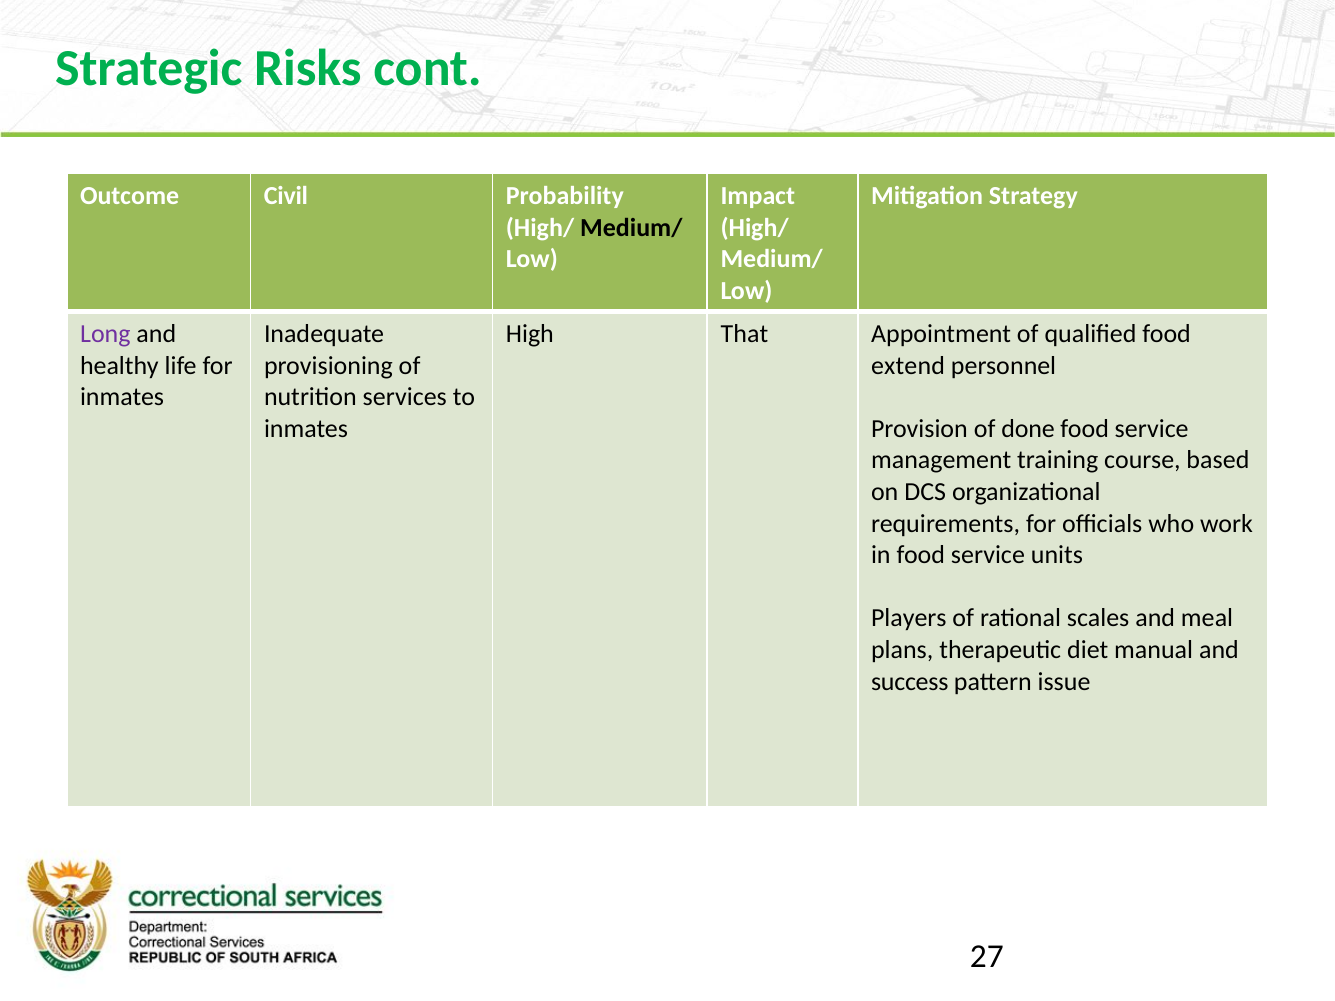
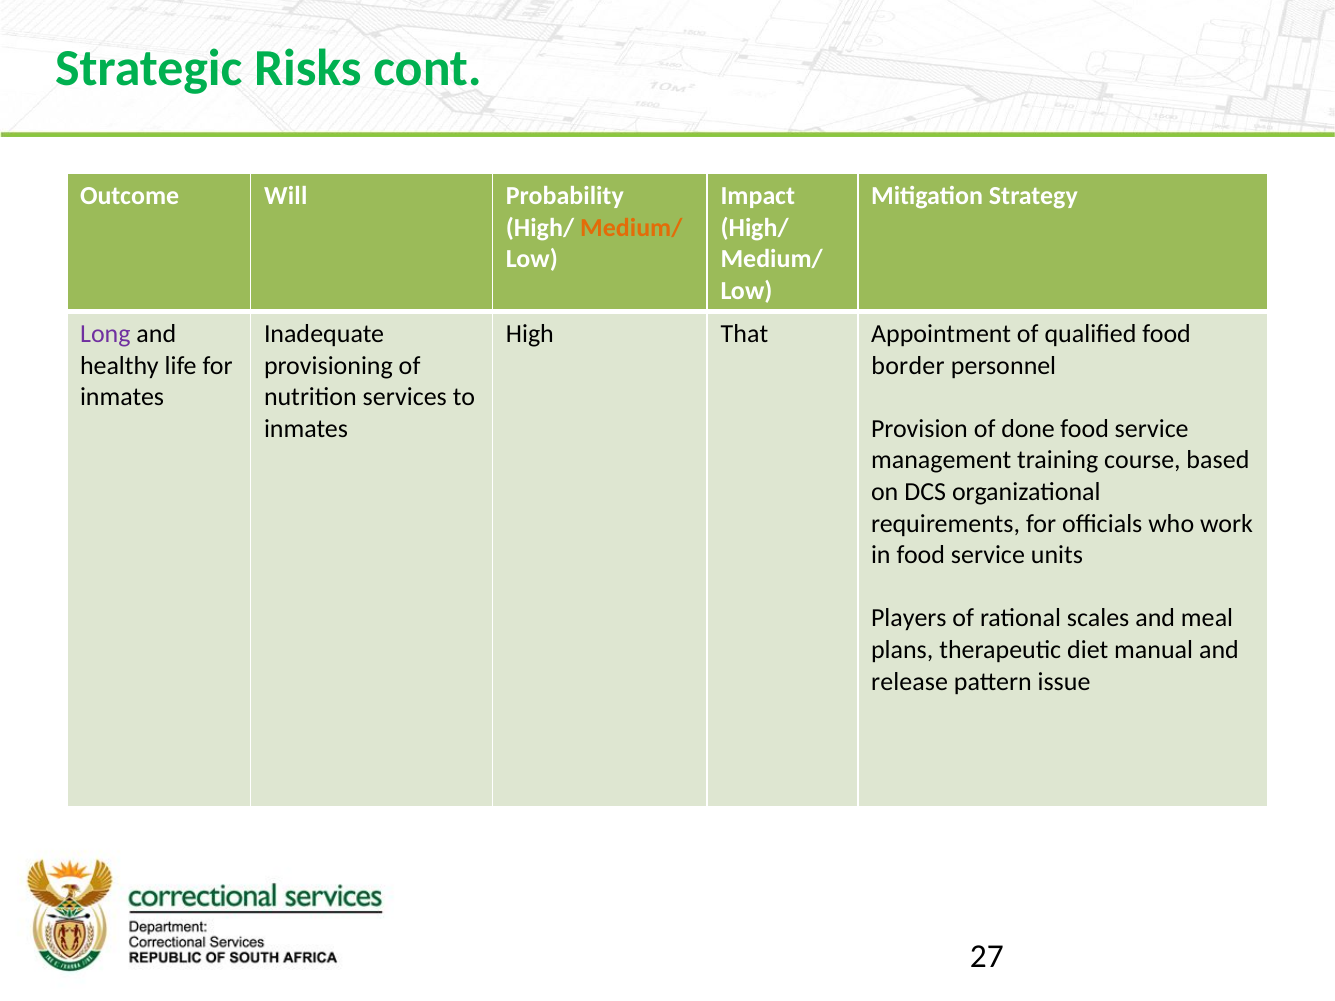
Civil: Civil -> Will (286, 196)
Medium/ colour: black -> orange (631, 228)
extend: extend -> border (908, 366)
success: success -> release (910, 682)
